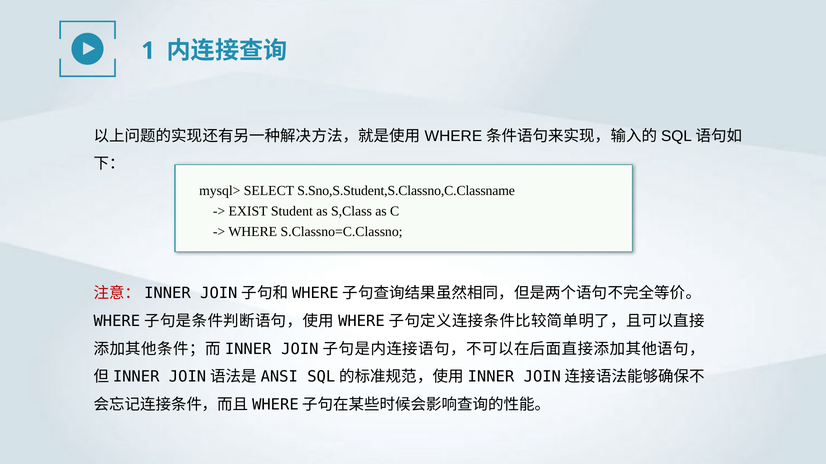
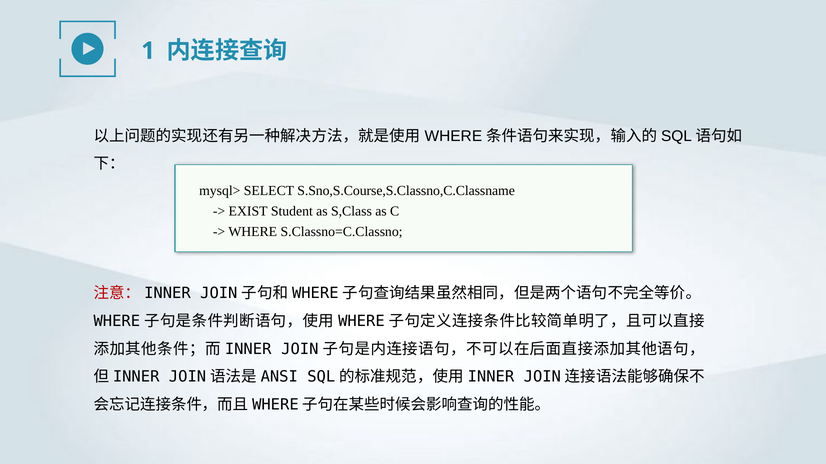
S.Sno,S.Student,S.Classno,C.Classname: S.Sno,S.Student,S.Classno,C.Classname -> S.Sno,S.Course,S.Classno,C.Classname (406, 191)
